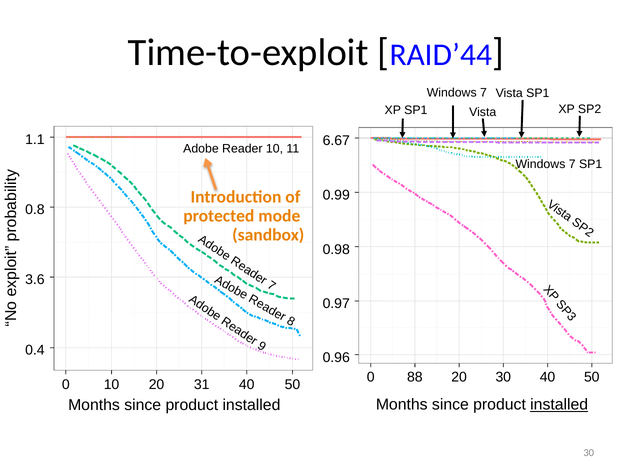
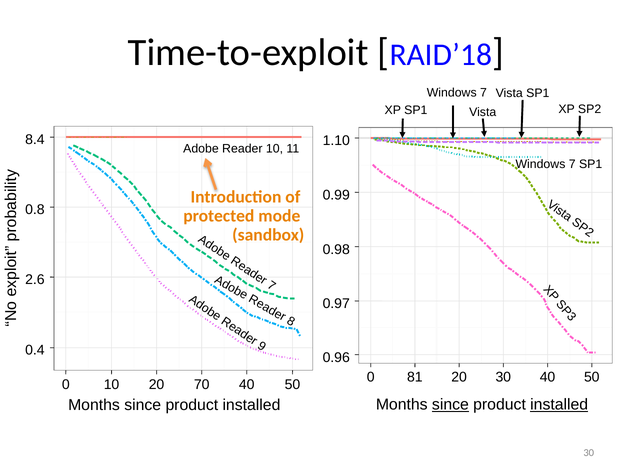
RAID’44: RAID’44 -> RAID’18 (441, 55)
1.1: 1.1 -> 8.4 (35, 140)
6.67: 6.67 -> 1.10 (336, 141)
3.6: 3.6 -> 2.6 (35, 280)
88: 88 -> 81 (415, 377)
31: 31 -> 70 (202, 384)
since underline: none -> present (450, 405)
